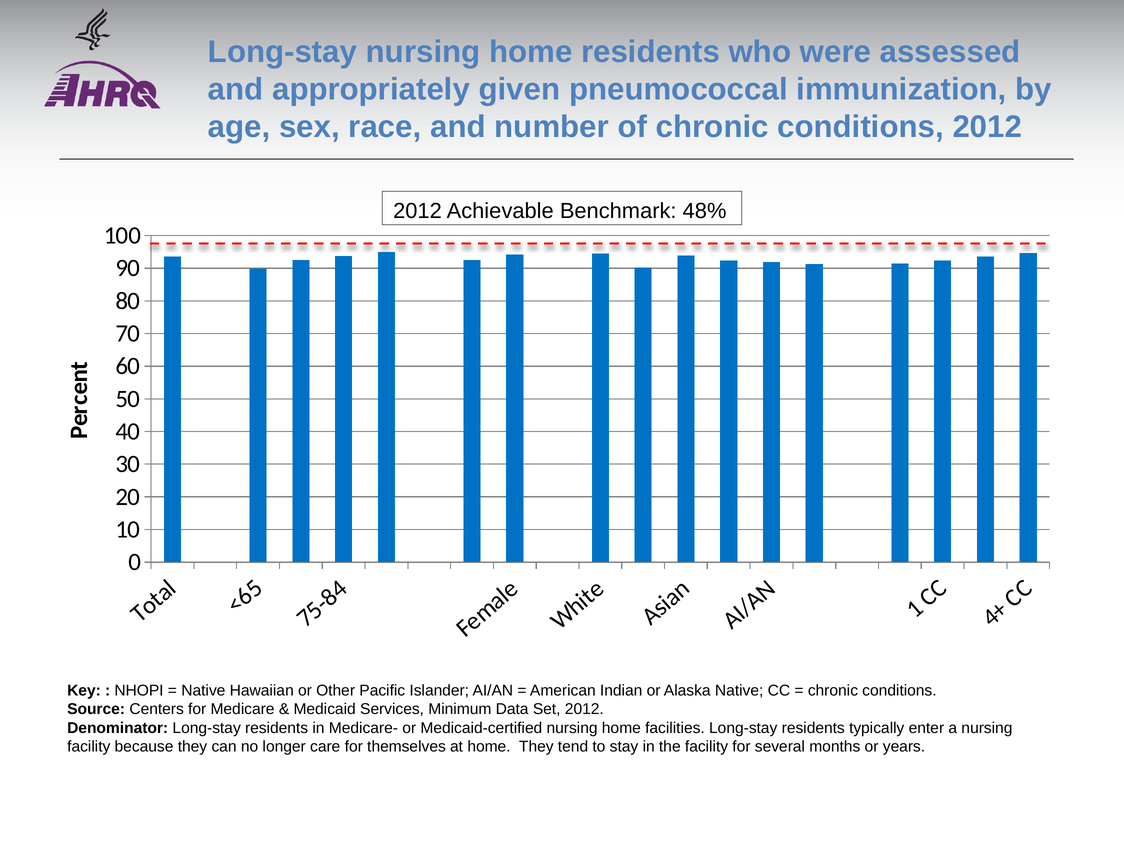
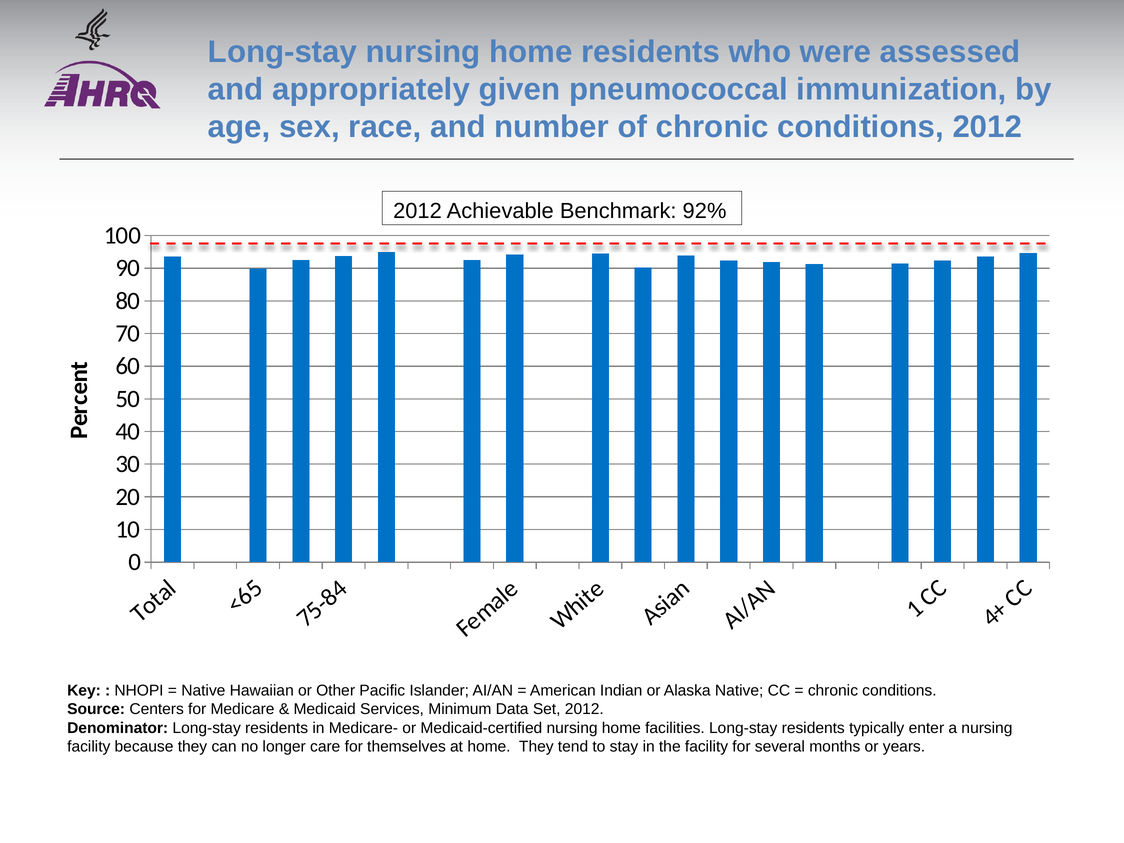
48%: 48% -> 92% (705, 211)
